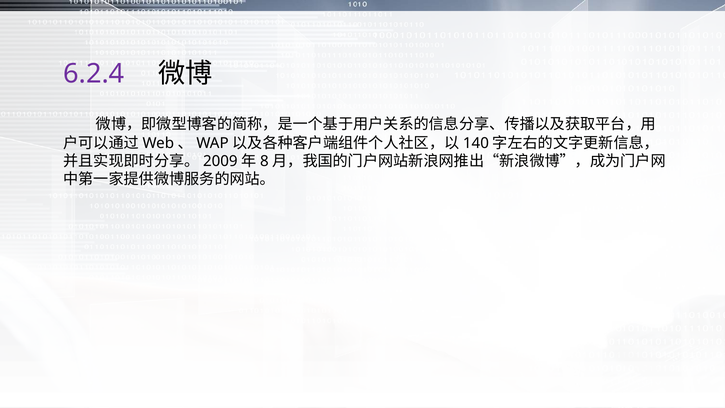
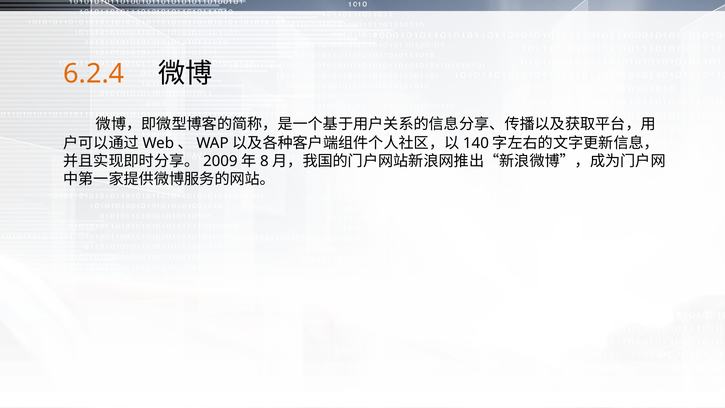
6.2.4 colour: purple -> orange (94, 74)
